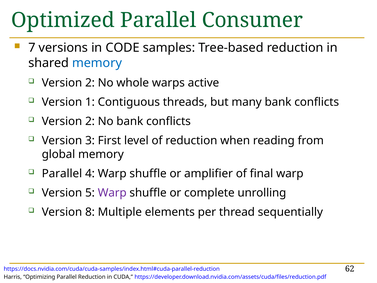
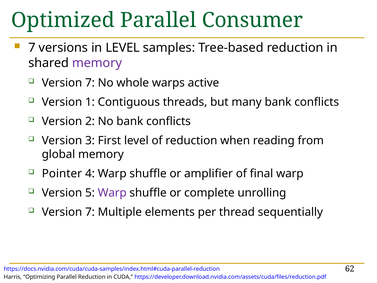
in CODE: CODE -> LEVEL (123, 48)
memory colour: blue -> purple (97, 63)
2: 2 -> 7 (90, 83)
Parallel: Parallel -> Pointer (62, 173)
8: 8 -> 7 (90, 212)
